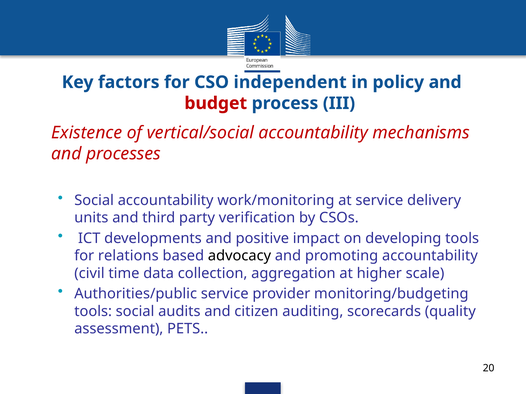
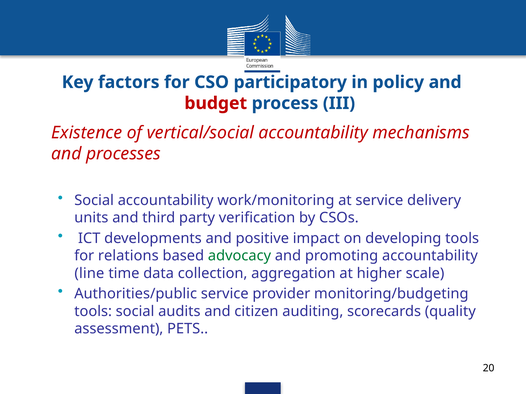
independent: independent -> participatory (290, 82)
advocacy colour: black -> green (239, 256)
civil: civil -> line (89, 274)
